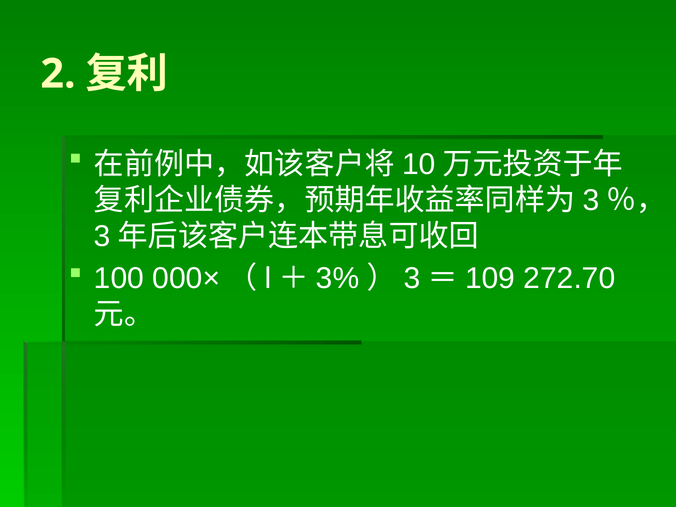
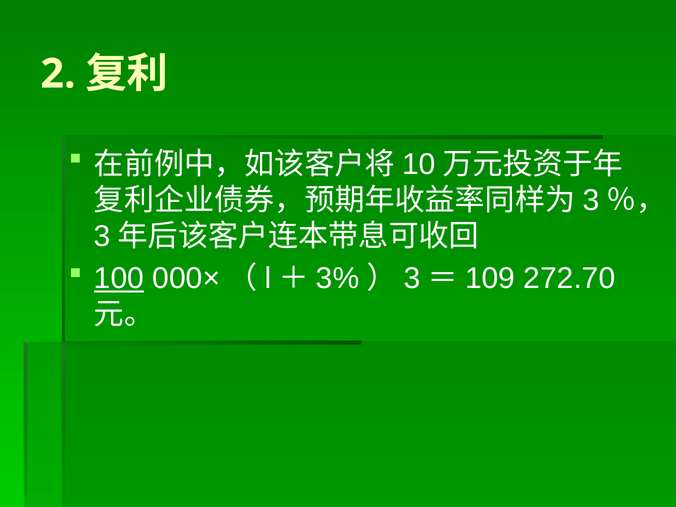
100 underline: none -> present (119, 279)
